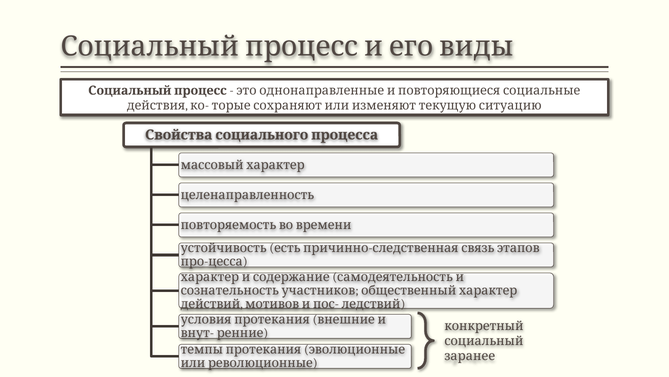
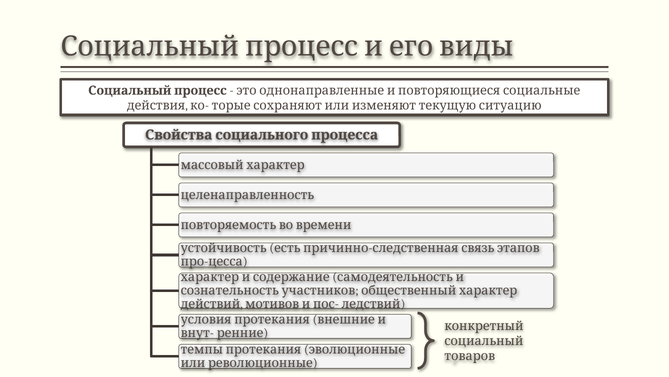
заранее: заранее -> товаров (470, 356)
